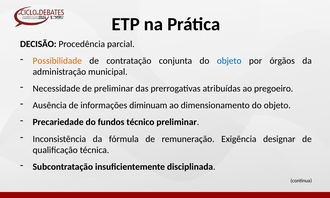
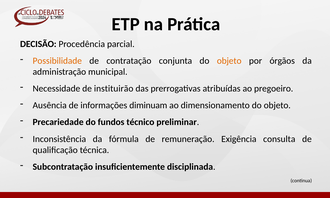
objeto colour: blue -> orange (229, 61)
de preliminar: preliminar -> instituirão (114, 89)
designar: designar -> consulta (279, 139)
